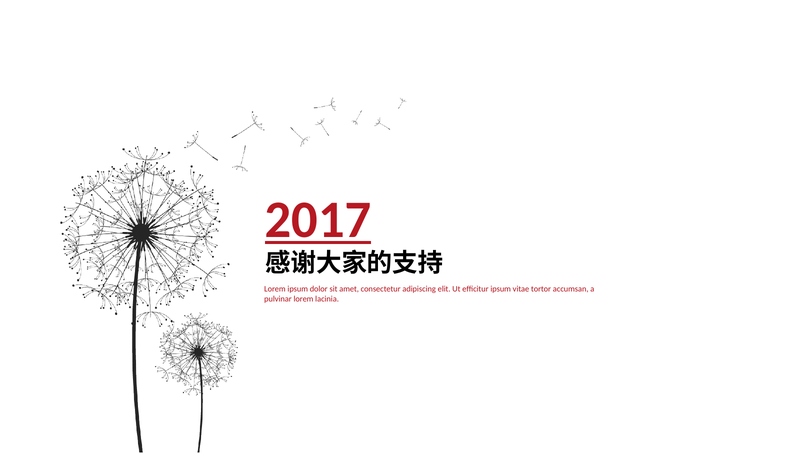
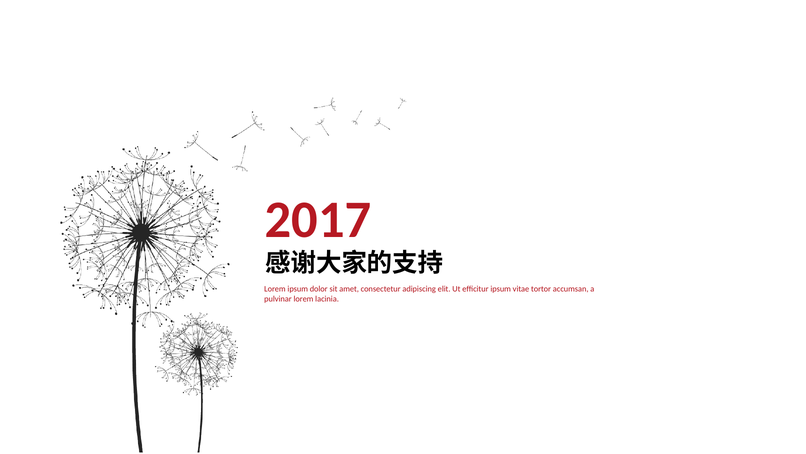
2017 underline: present -> none (318, 220)
